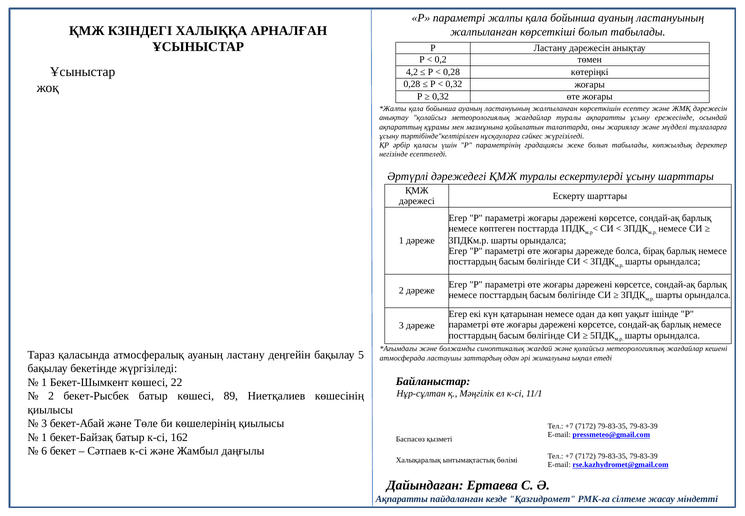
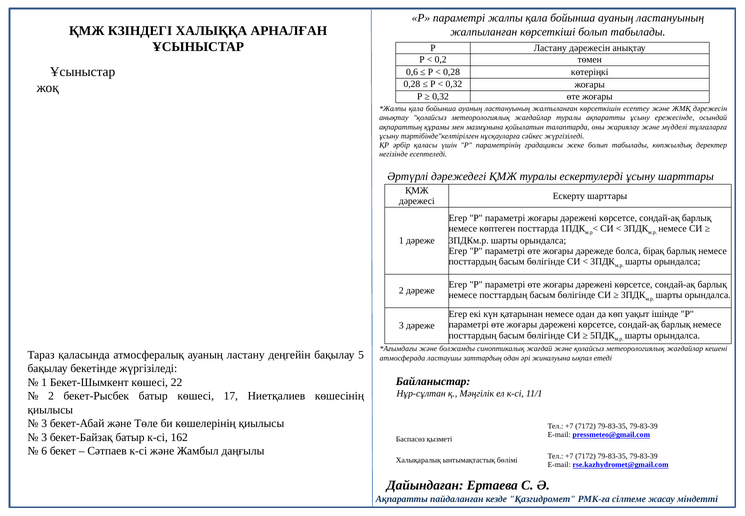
4,2: 4,2 -> 0,6 (412, 72)
89: 89 -> 17 (231, 396)
1: 1 -> 3 (44, 437)
